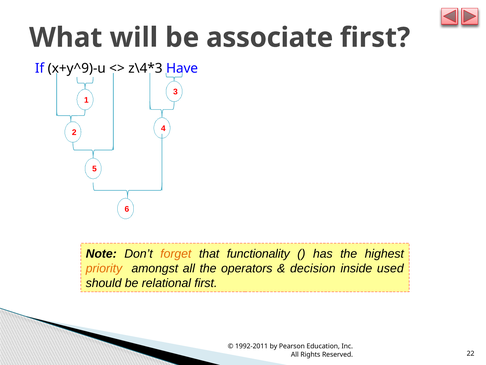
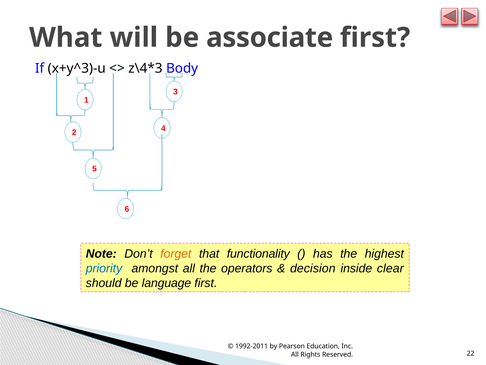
x+y^9)-u: x+y^9)-u -> x+y^3)-u (77, 68)
Have: Have -> Body (182, 68)
priority colour: orange -> blue (104, 268)
used: used -> clear (390, 268)
relational: relational -> language (166, 283)
